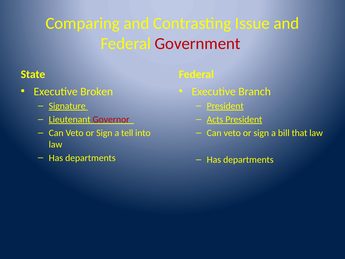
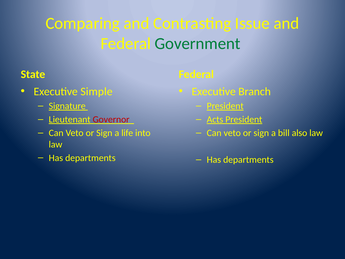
Government colour: red -> green (198, 43)
Broken: Broken -> Simple (97, 91)
tell: tell -> life (127, 133)
that: that -> also (299, 133)
